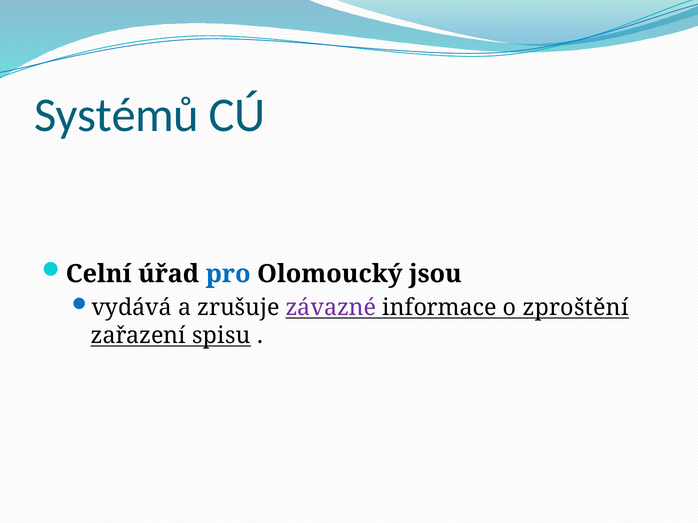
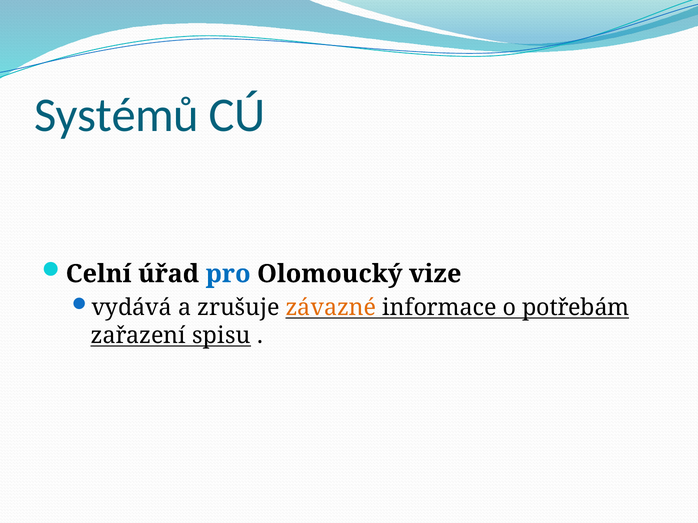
jsou: jsou -> vize (435, 274)
závazné colour: purple -> orange (331, 308)
zproštění: zproštění -> potřebám (576, 308)
